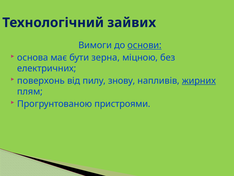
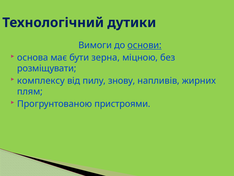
зайвих: зайвих -> дутики (132, 23)
електричних: електричних -> розміщувати (47, 68)
поверхонь: поверхонь -> комплексу (41, 80)
жирних underline: present -> none (199, 80)
